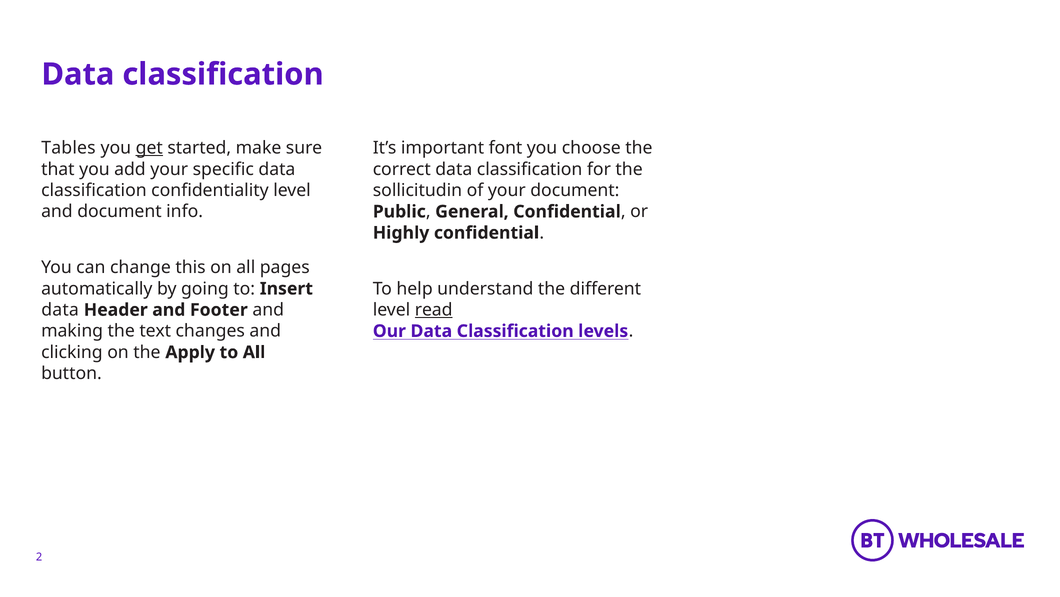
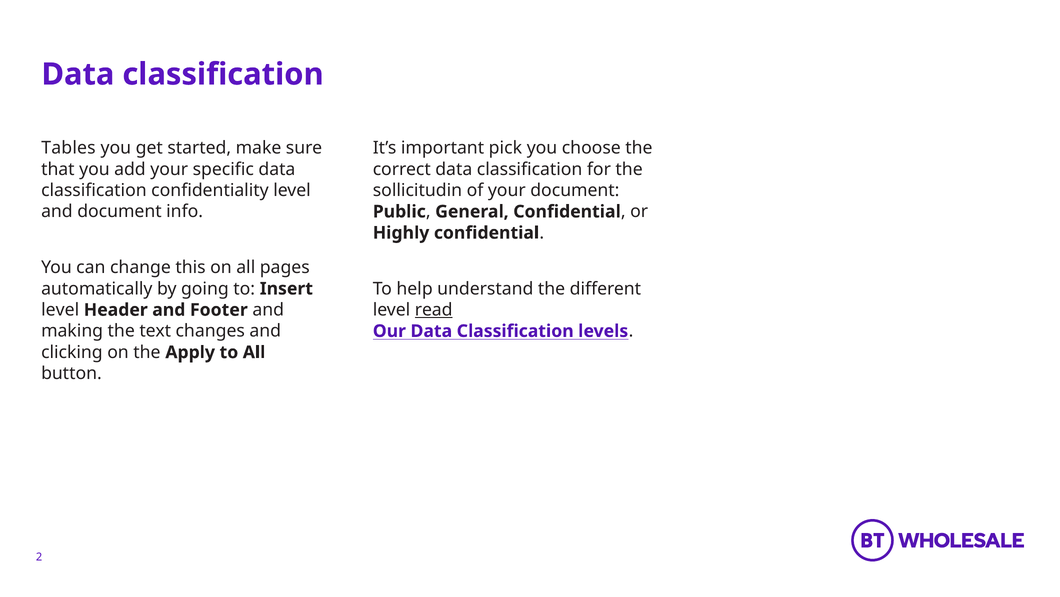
get underline: present -> none (149, 148)
font: font -> pick (505, 148)
data: data -> level (60, 310)
